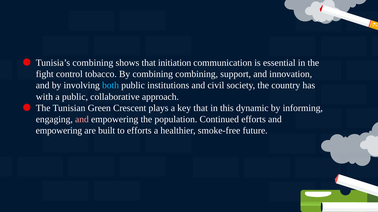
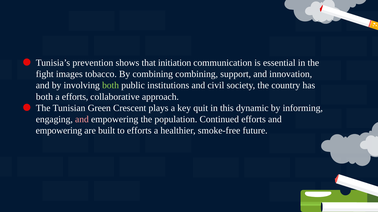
Tunisia’s combining: combining -> prevention (93, 63)
control: control -> images (69, 74)
both colour: light blue -> light green (111, 86)
with: with -> both (44, 97)
a public: public -> efforts (75, 97)
key that: that -> quit (201, 108)
